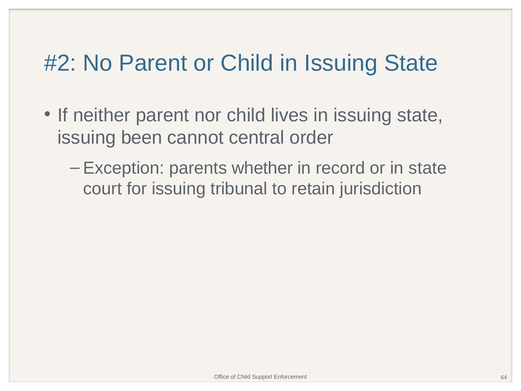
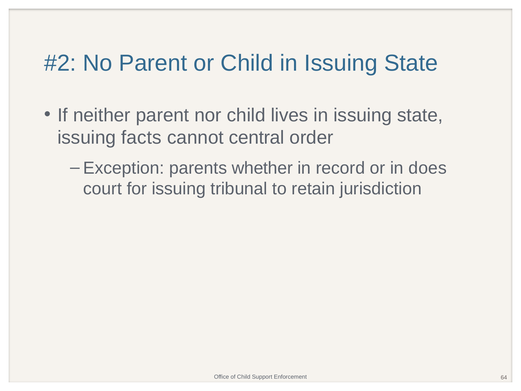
been: been -> facts (141, 138)
in state: state -> does (428, 168)
